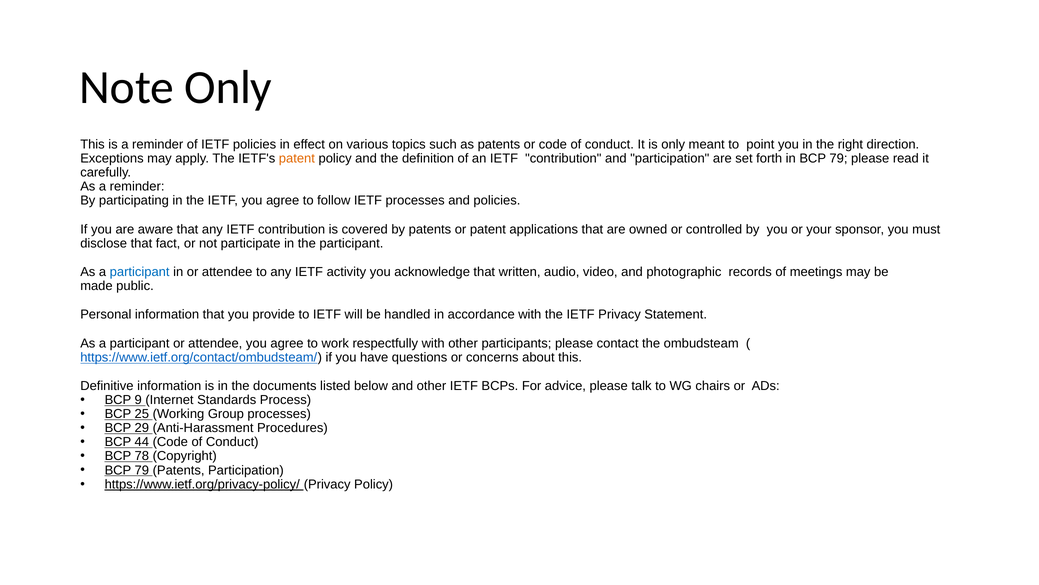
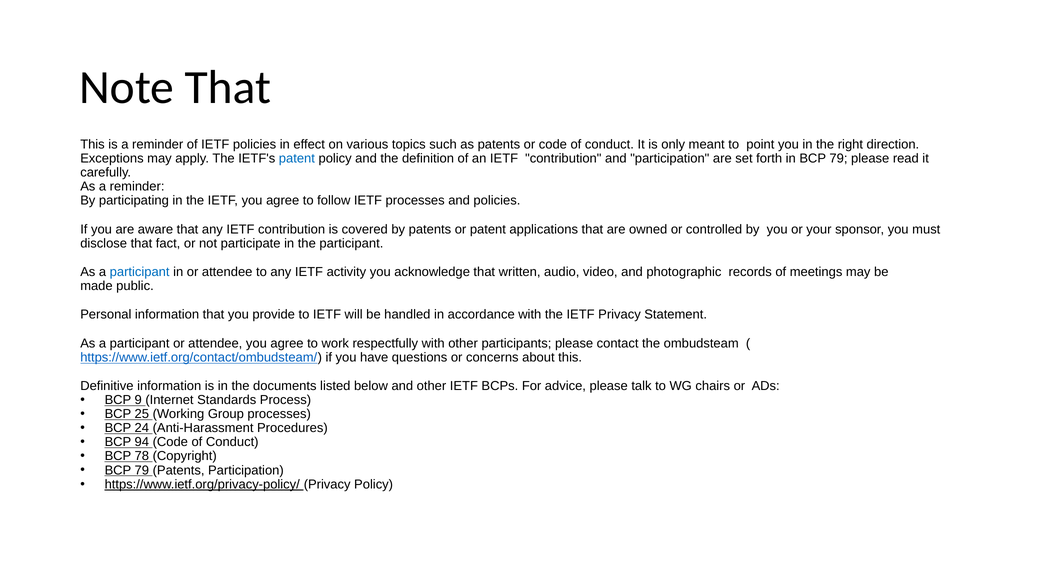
Note Only: Only -> That (228, 87)
patent colour: orange -> blue (297, 158)
29: 29 -> 24 (142, 428)
44: 44 -> 94 (142, 442)
